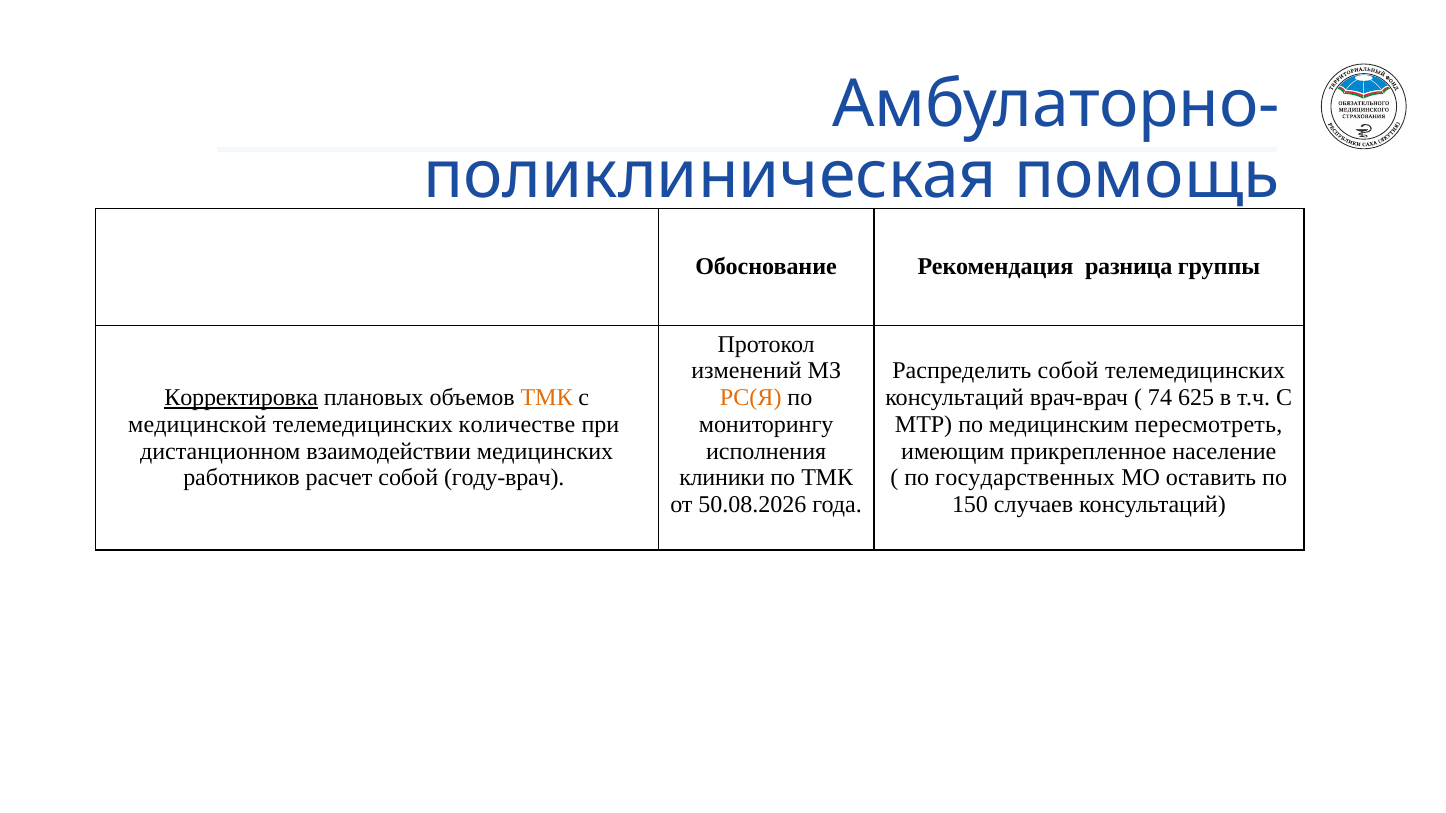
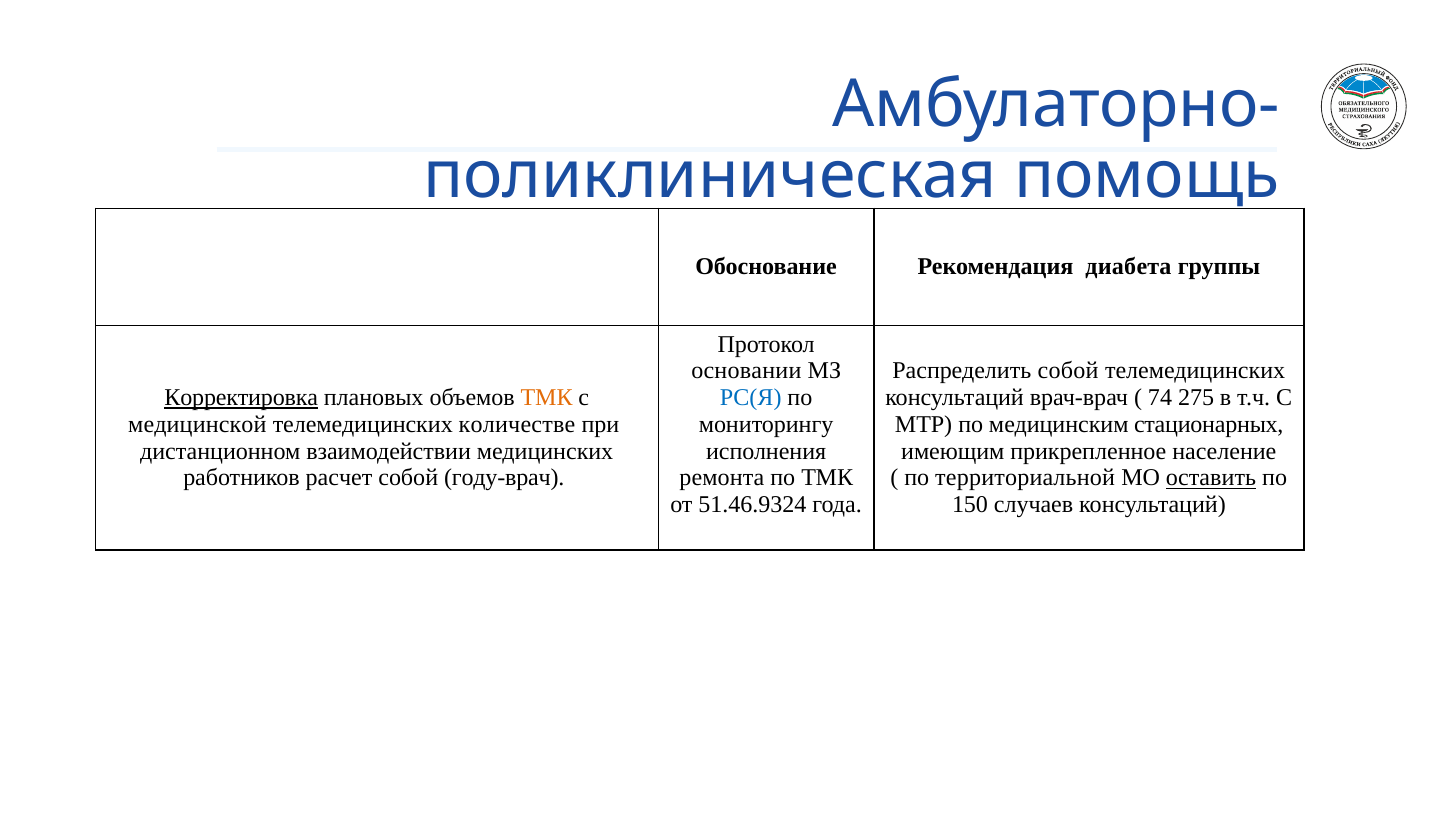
разница: разница -> диабета (1128, 267)
изменений: изменений -> основании (746, 371)
РС(Я colour: orange -> blue (751, 398)
625: 625 -> 275 (1196, 398)
пересмотреть: пересмотреть -> стационарных (1209, 425)
клиники: клиники -> ремонта (722, 478)
государственных: государственных -> территориальной (1025, 478)
оставить underline: none -> present (1211, 478)
50.08.2026: 50.08.2026 -> 51.46.9324 (752, 505)
